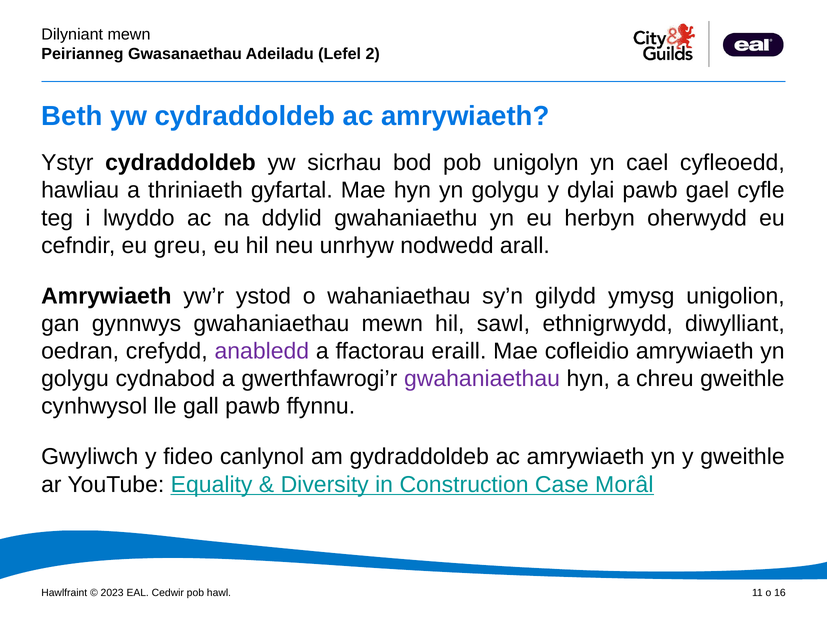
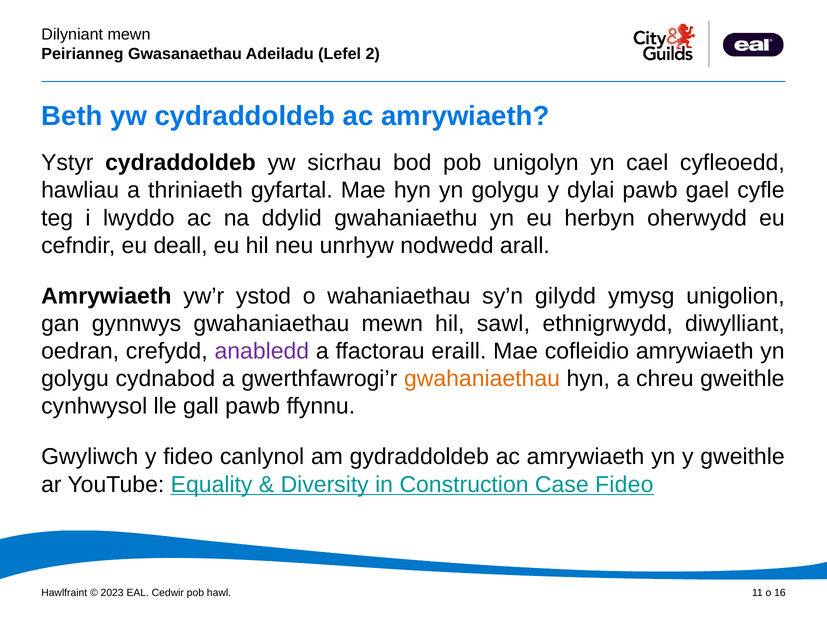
greu: greu -> deall (181, 246)
gwahaniaethau colour: purple -> orange (482, 379)
Case Morâl: Morâl -> Fideo (624, 485)
